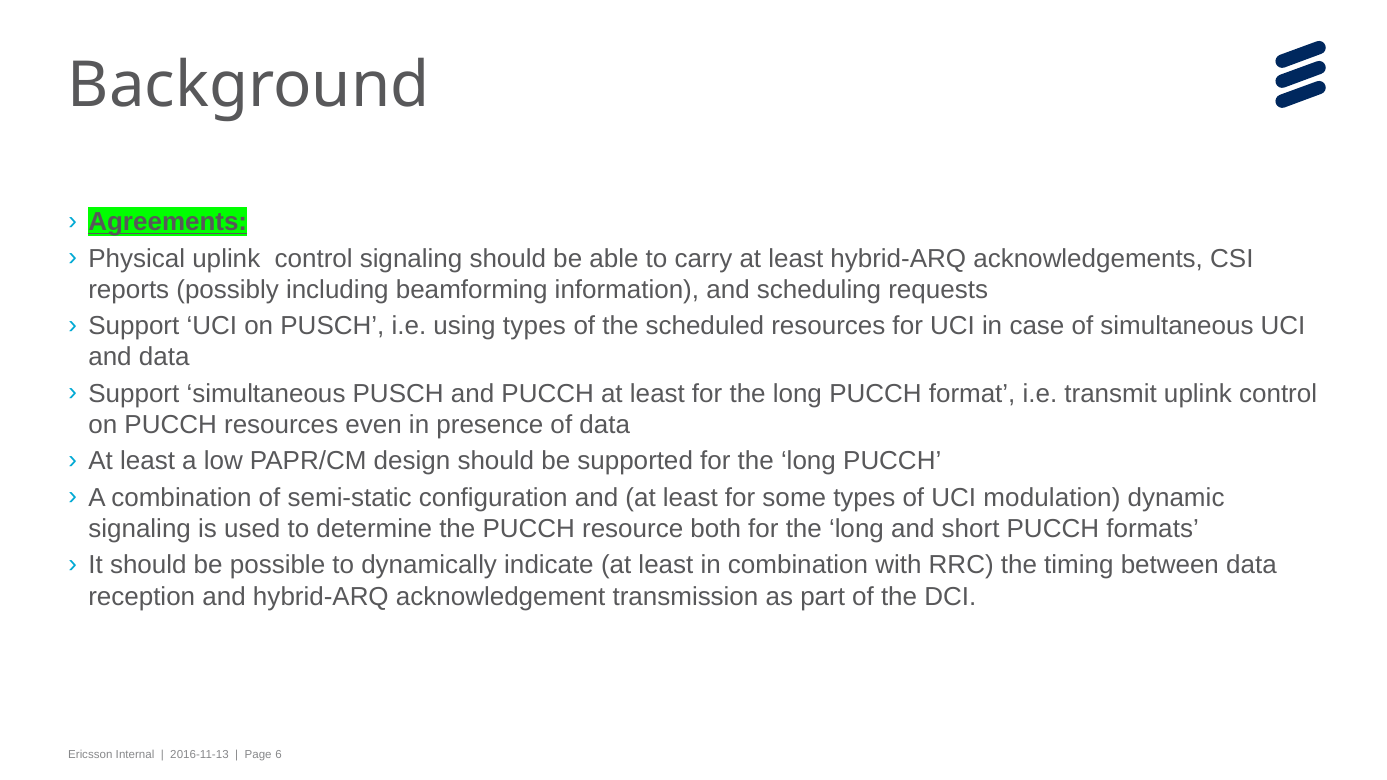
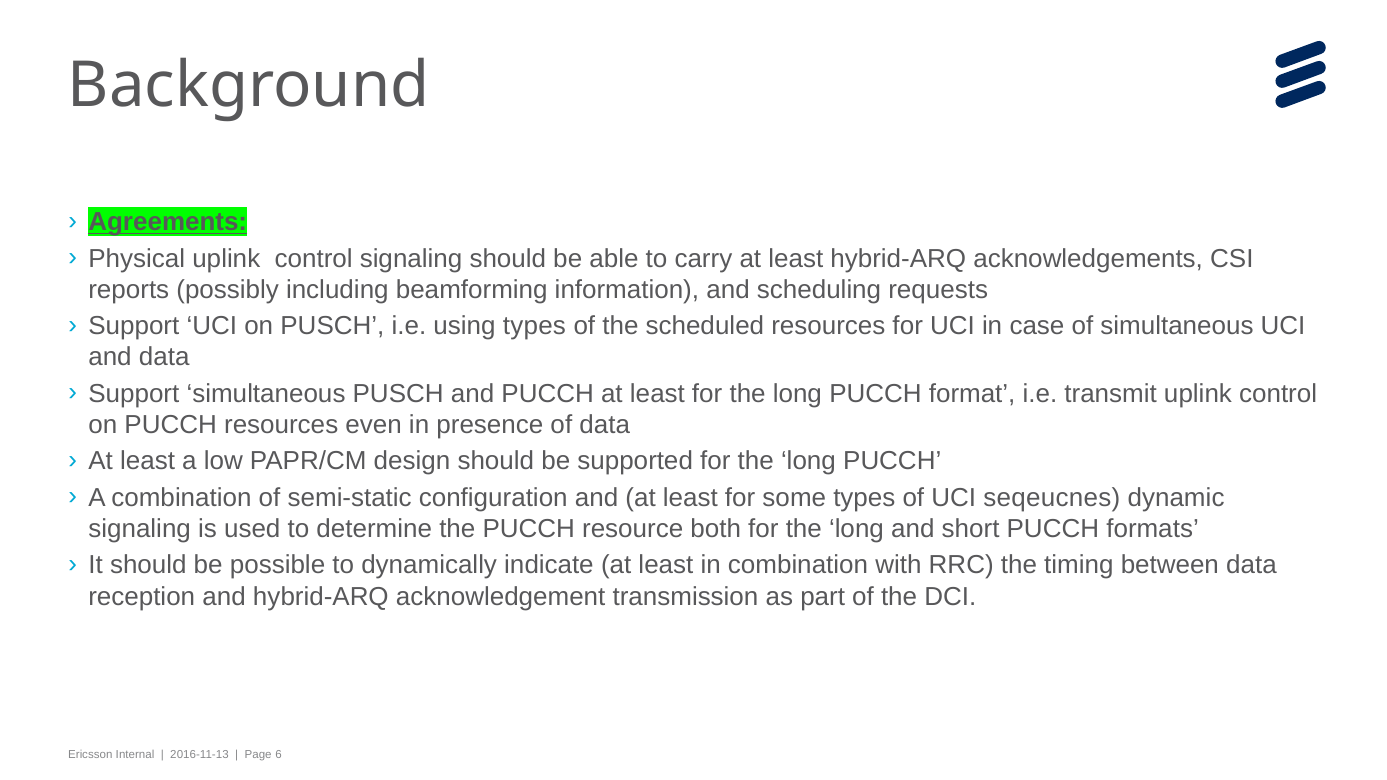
modulation: modulation -> seqeucnes (1052, 498)
